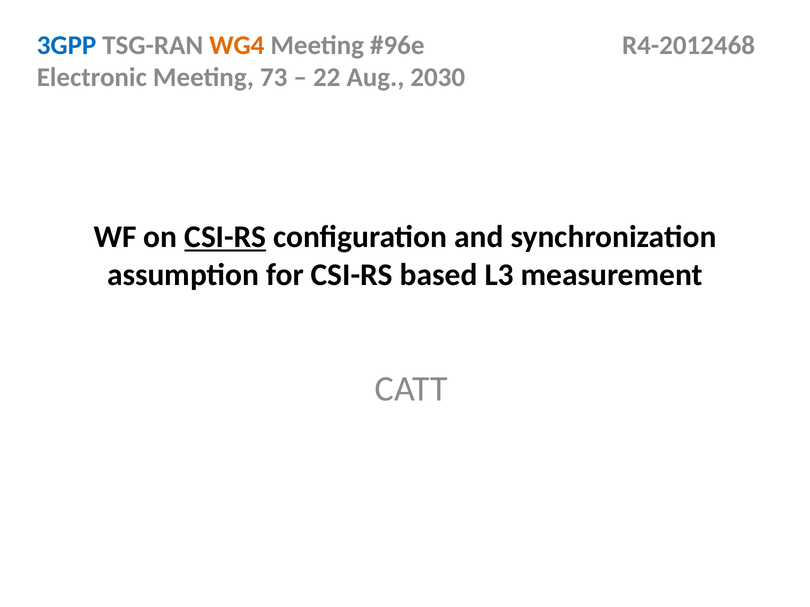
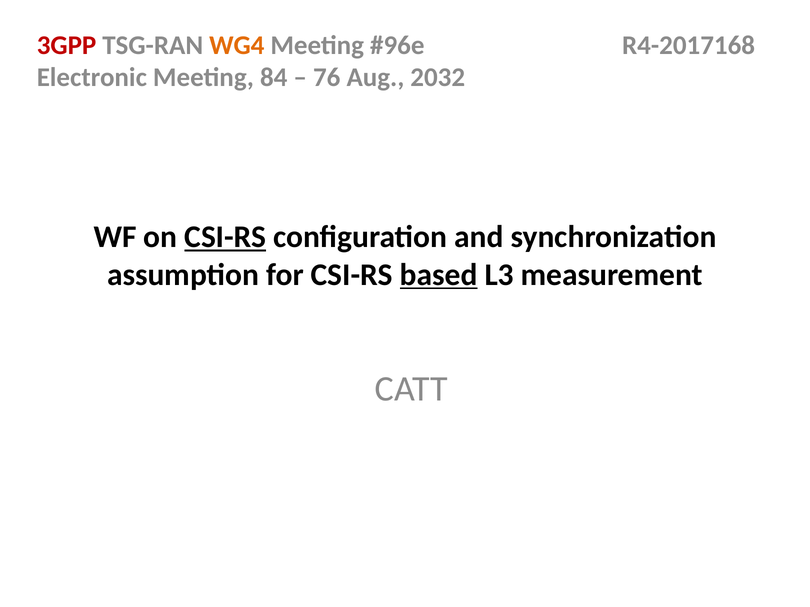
3GPP colour: blue -> red (67, 45)
R4-2012468: R4-2012468 -> R4-2017168 (689, 45)
73: 73 -> 84 (274, 78)
22: 22 -> 76 (327, 78)
2030: 2030 -> 2032 (438, 78)
based underline: none -> present (439, 275)
